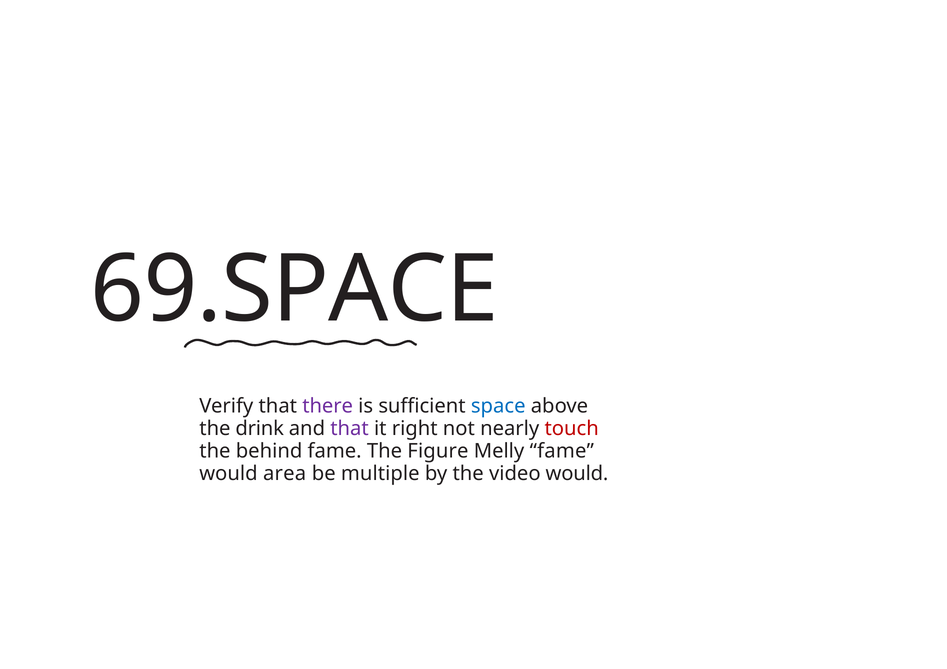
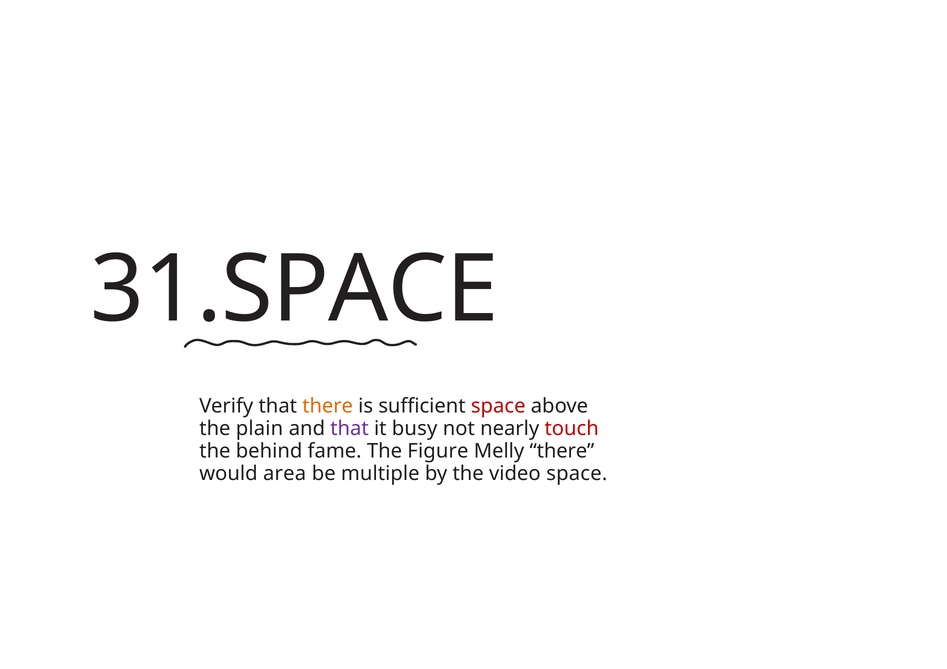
69.SPACE: 69.SPACE -> 31.SPACE (295, 290)
there colour: purple -> orange (328, 407)
space colour: blue -> red (498, 407)
drink: drink -> plain (260, 429)
right: right -> busy (415, 429)
Melly fame: fame -> there (562, 452)
video would: would -> space (577, 474)
